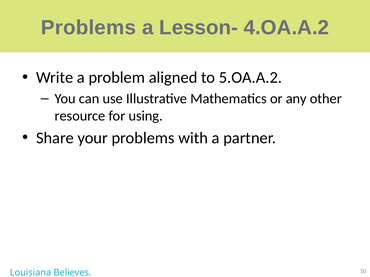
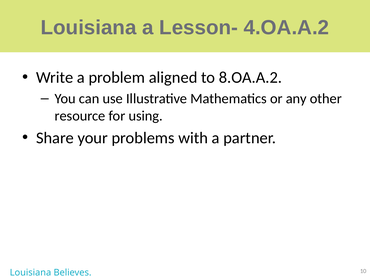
Problems: Problems -> Louisiana (89, 28)
5.OA.A.2: 5.OA.A.2 -> 8.OA.A.2 (250, 78)
